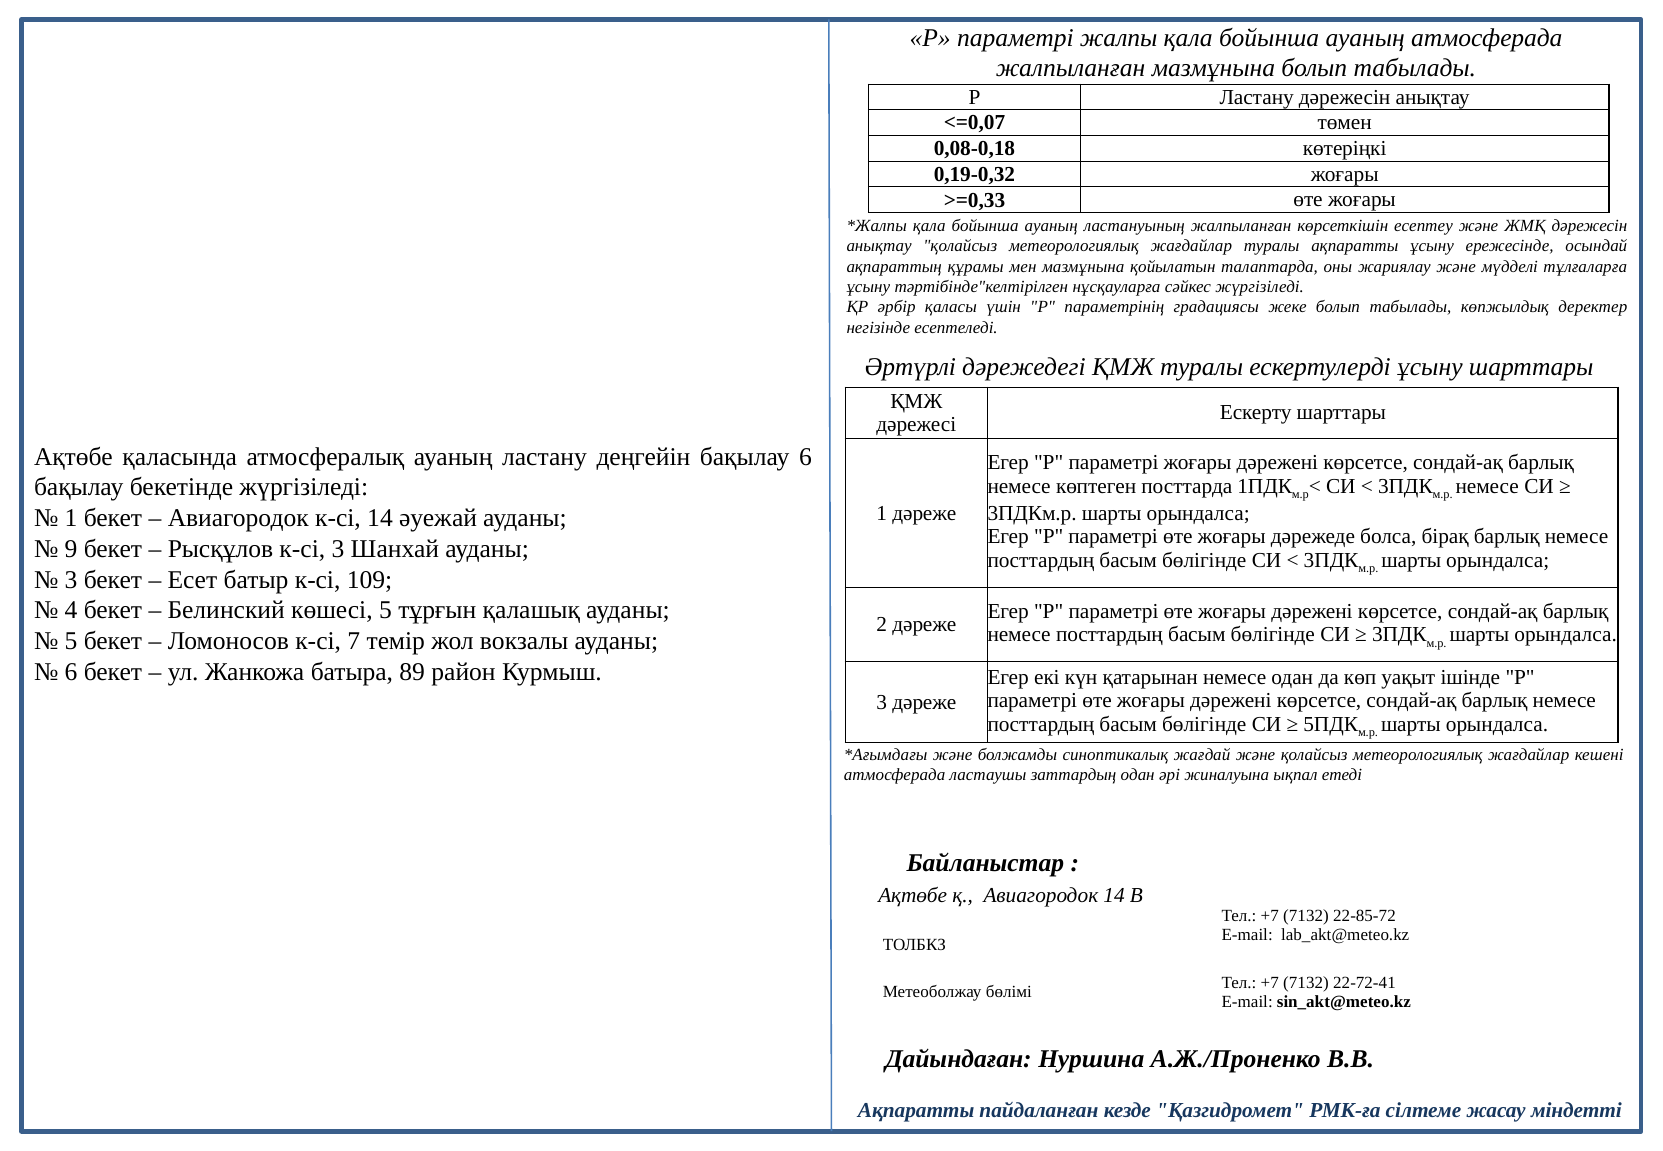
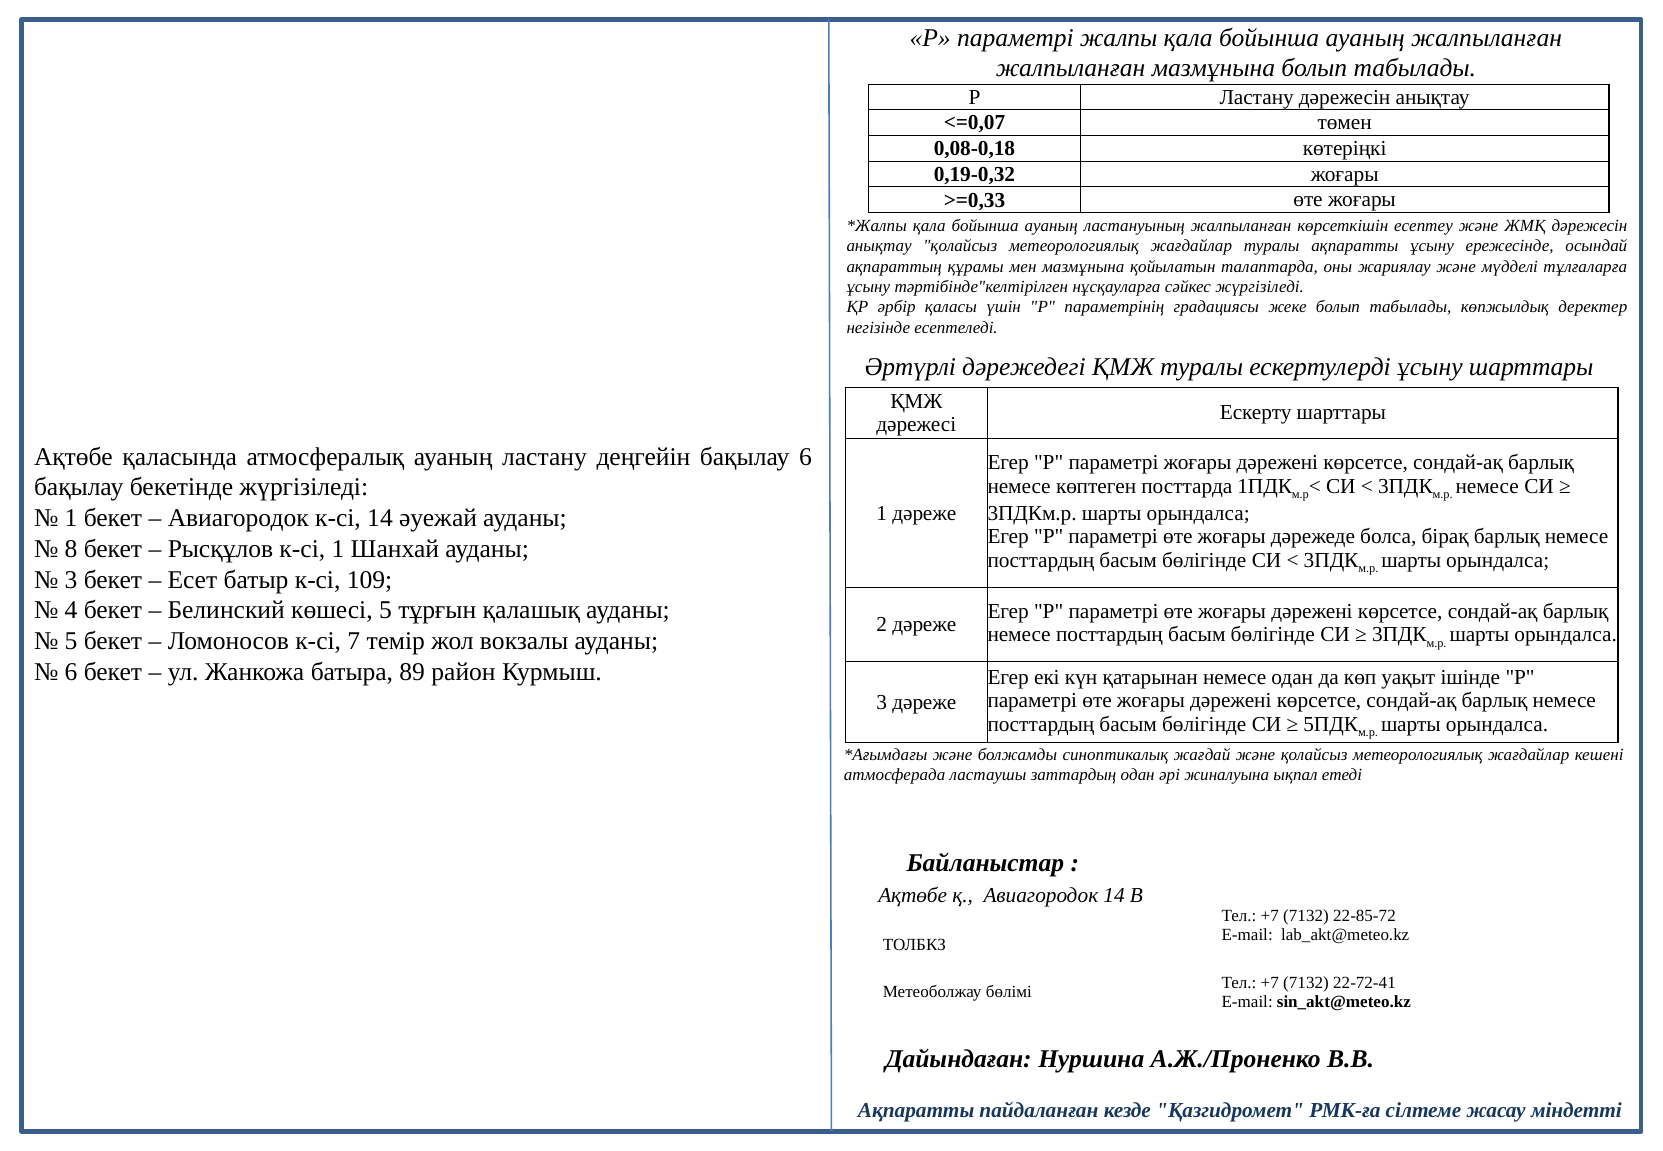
ауаның атмосферада: атмосферада -> жалпыланған (1487, 38)
9: 9 -> 8 (71, 549)
к-сі 3: 3 -> 1 (338, 549)
